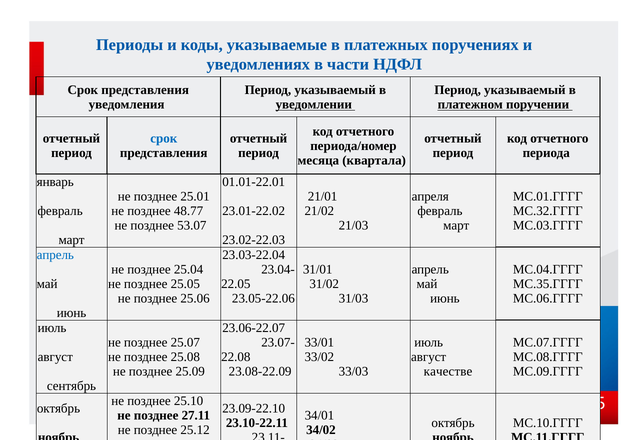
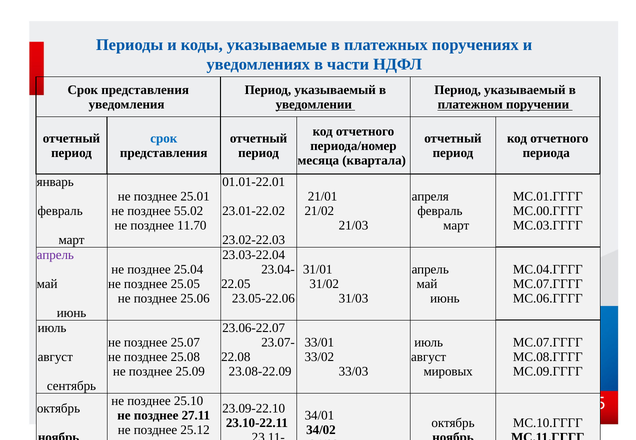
48.77: 48.77 -> 55.02 (189, 211)
МС.32.ГГГГ: МС.32.ГГГГ -> МС.00.ГГГГ (548, 211)
53.07: 53.07 -> 11.70 (192, 226)
апрель colour: blue -> purple (55, 255)
МС.35.ГГГГ: МС.35.ГГГГ -> МС.07.ГГГГ (548, 284)
качестве: качестве -> мировых (448, 372)
